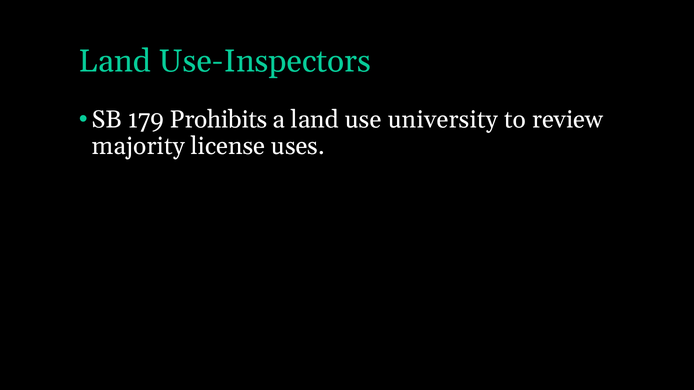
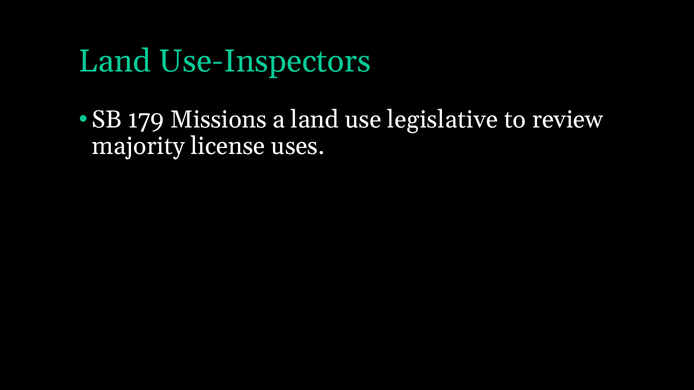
Prohibits: Prohibits -> Missions (219, 120)
university: university -> legislative (443, 120)
